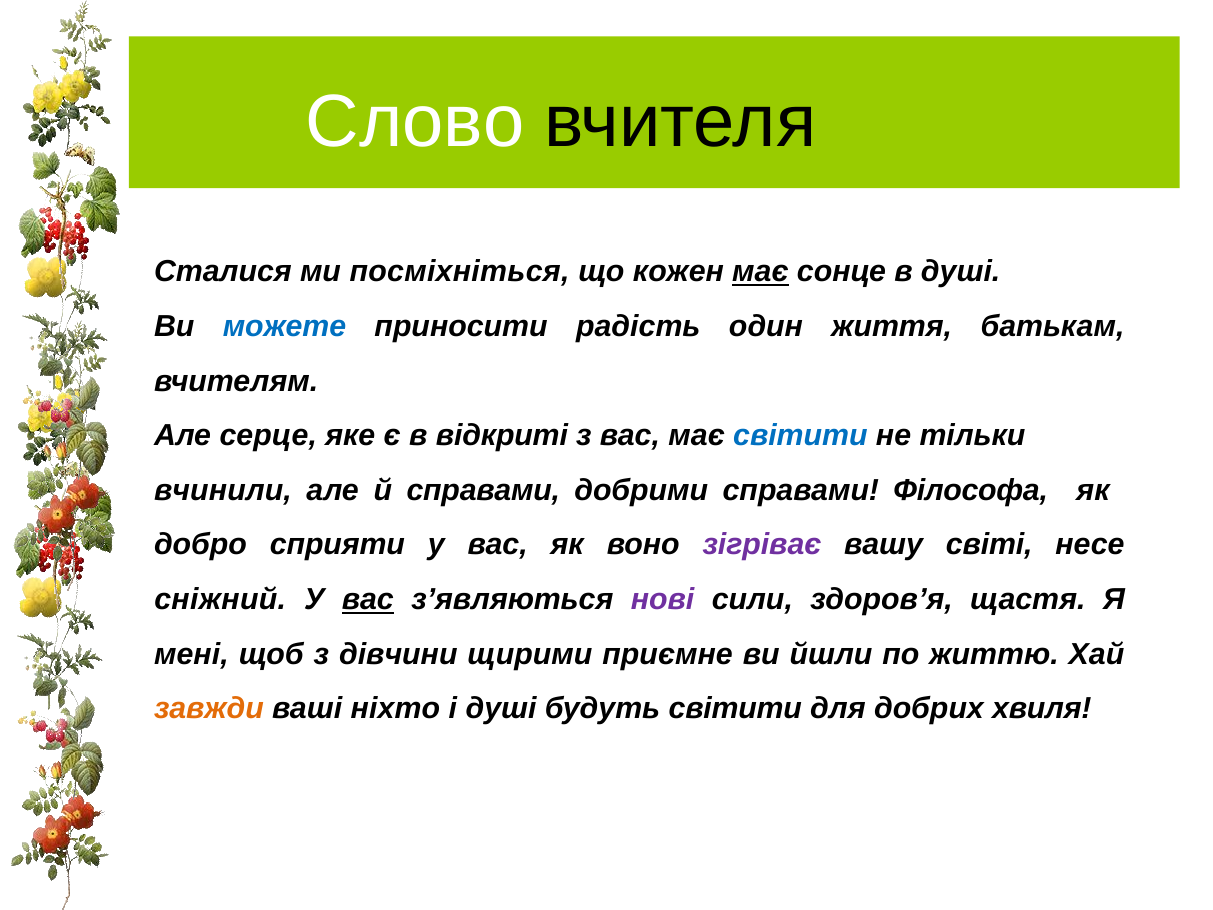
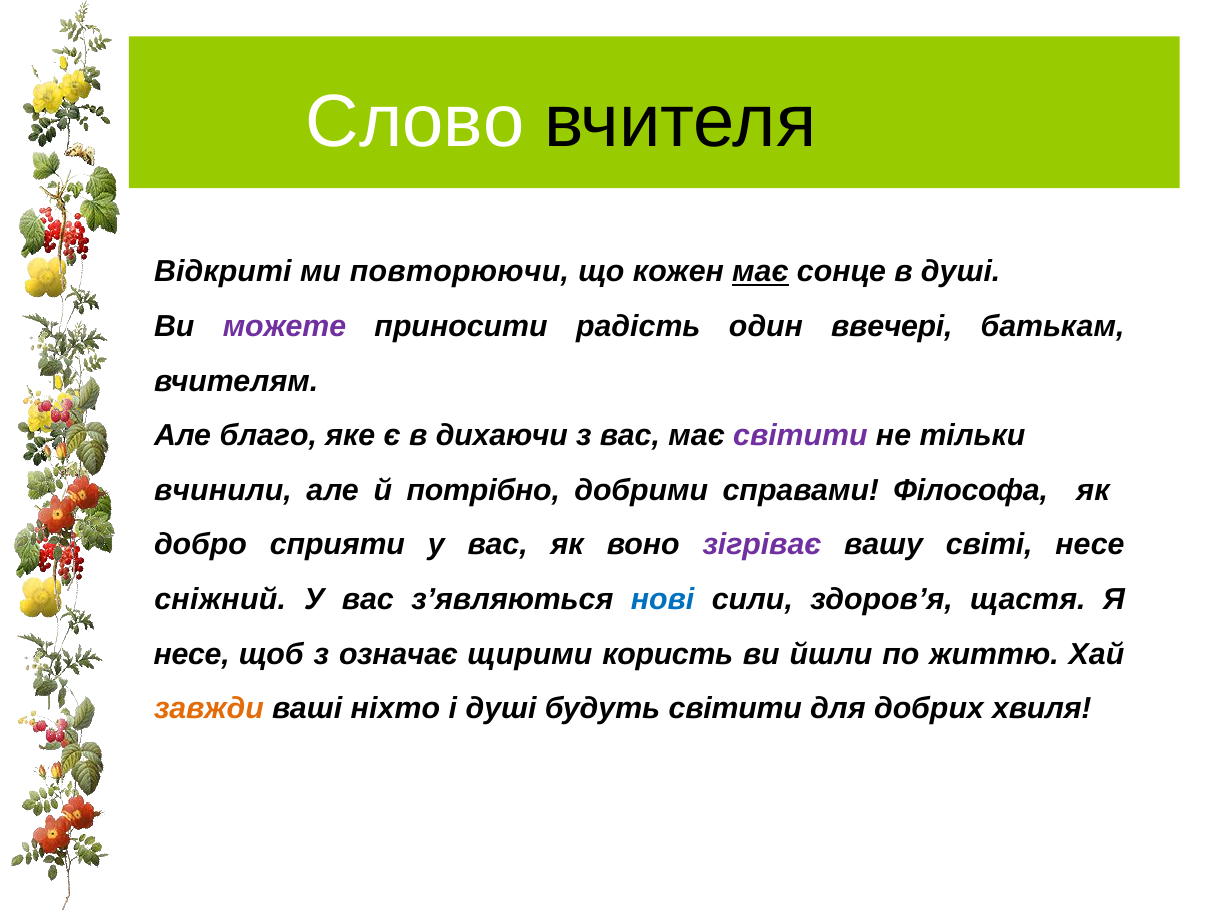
Сталися: Сталися -> Відкриті (223, 272)
посміхніться: посміхніться -> повторюючи (459, 272)
можете colour: blue -> purple (284, 326)
життя: життя -> ввечері (892, 326)
серце: серце -> благо (268, 436)
відкриті: відкриті -> дихаючи (502, 436)
світити colour: blue -> purple (800, 436)
й справами: справами -> потрібно (483, 490)
вас underline: present -> none (368, 599)
нові colour: purple -> blue (663, 599)
мені: мені -> несе (192, 654)
дівчини: дівчини -> означає (398, 654)
приємне: приємне -> користь (668, 654)
